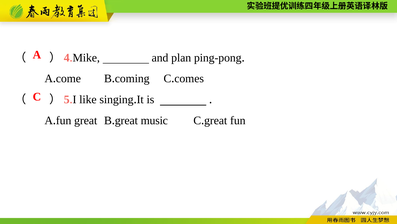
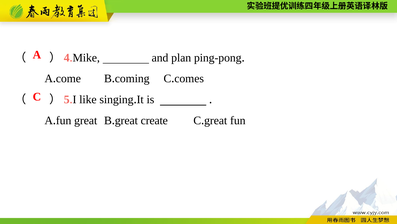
music: music -> create (154, 120)
